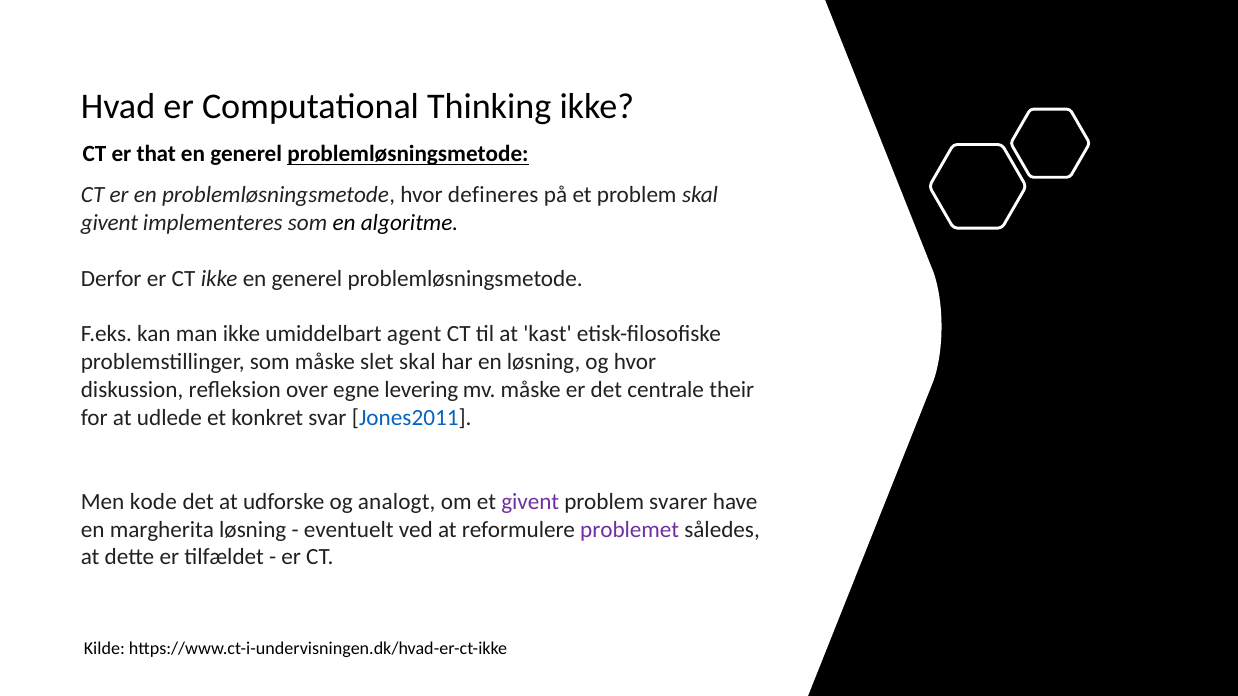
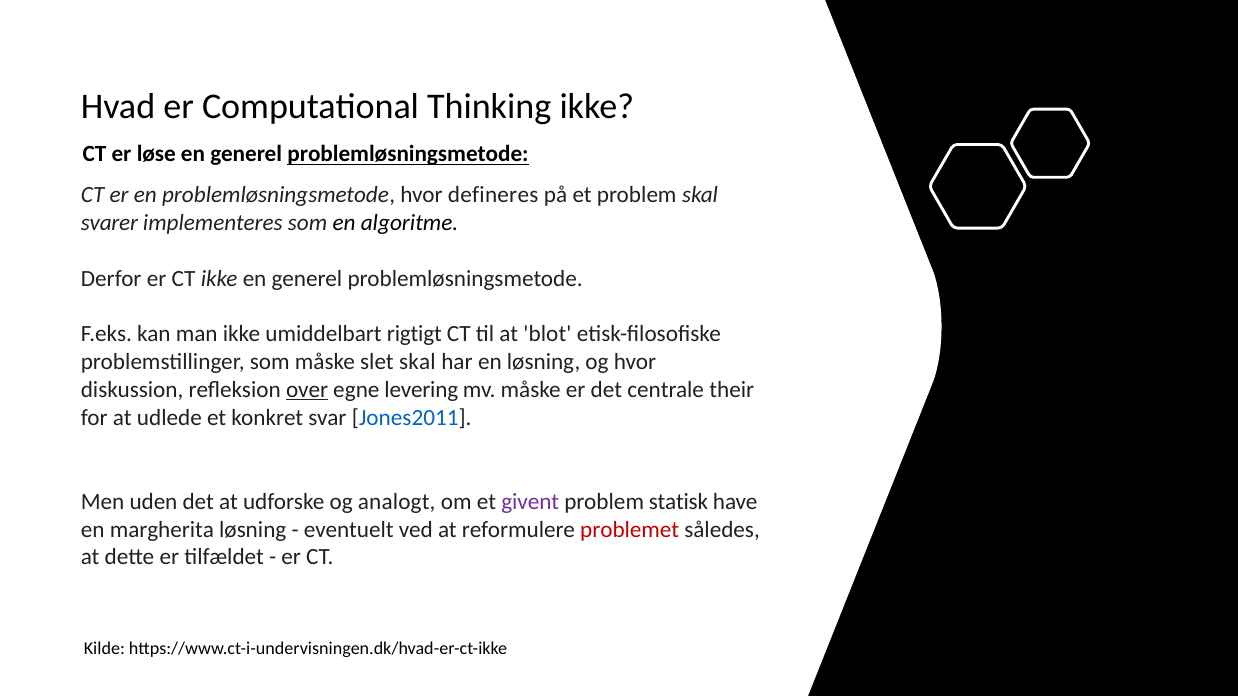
that: that -> løse (156, 154)
givent: givent -> svarer (109, 223)
agent: agent -> rigtigt (414, 334)
kast: kast -> blot (547, 334)
over underline: none -> present (307, 390)
kode: kode -> uden (154, 502)
svarer: svarer -> statisk (678, 502)
problemet colour: purple -> red (630, 530)
